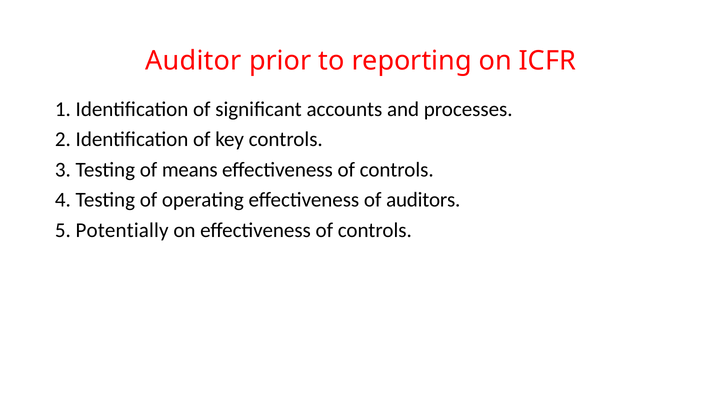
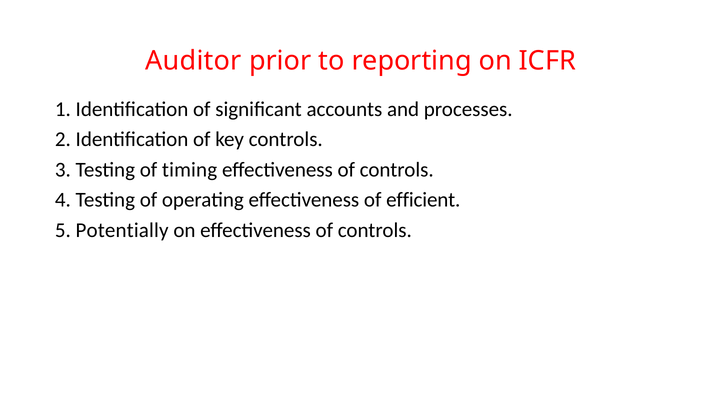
means: means -> timing (190, 170)
auditors: auditors -> efficient (423, 200)
